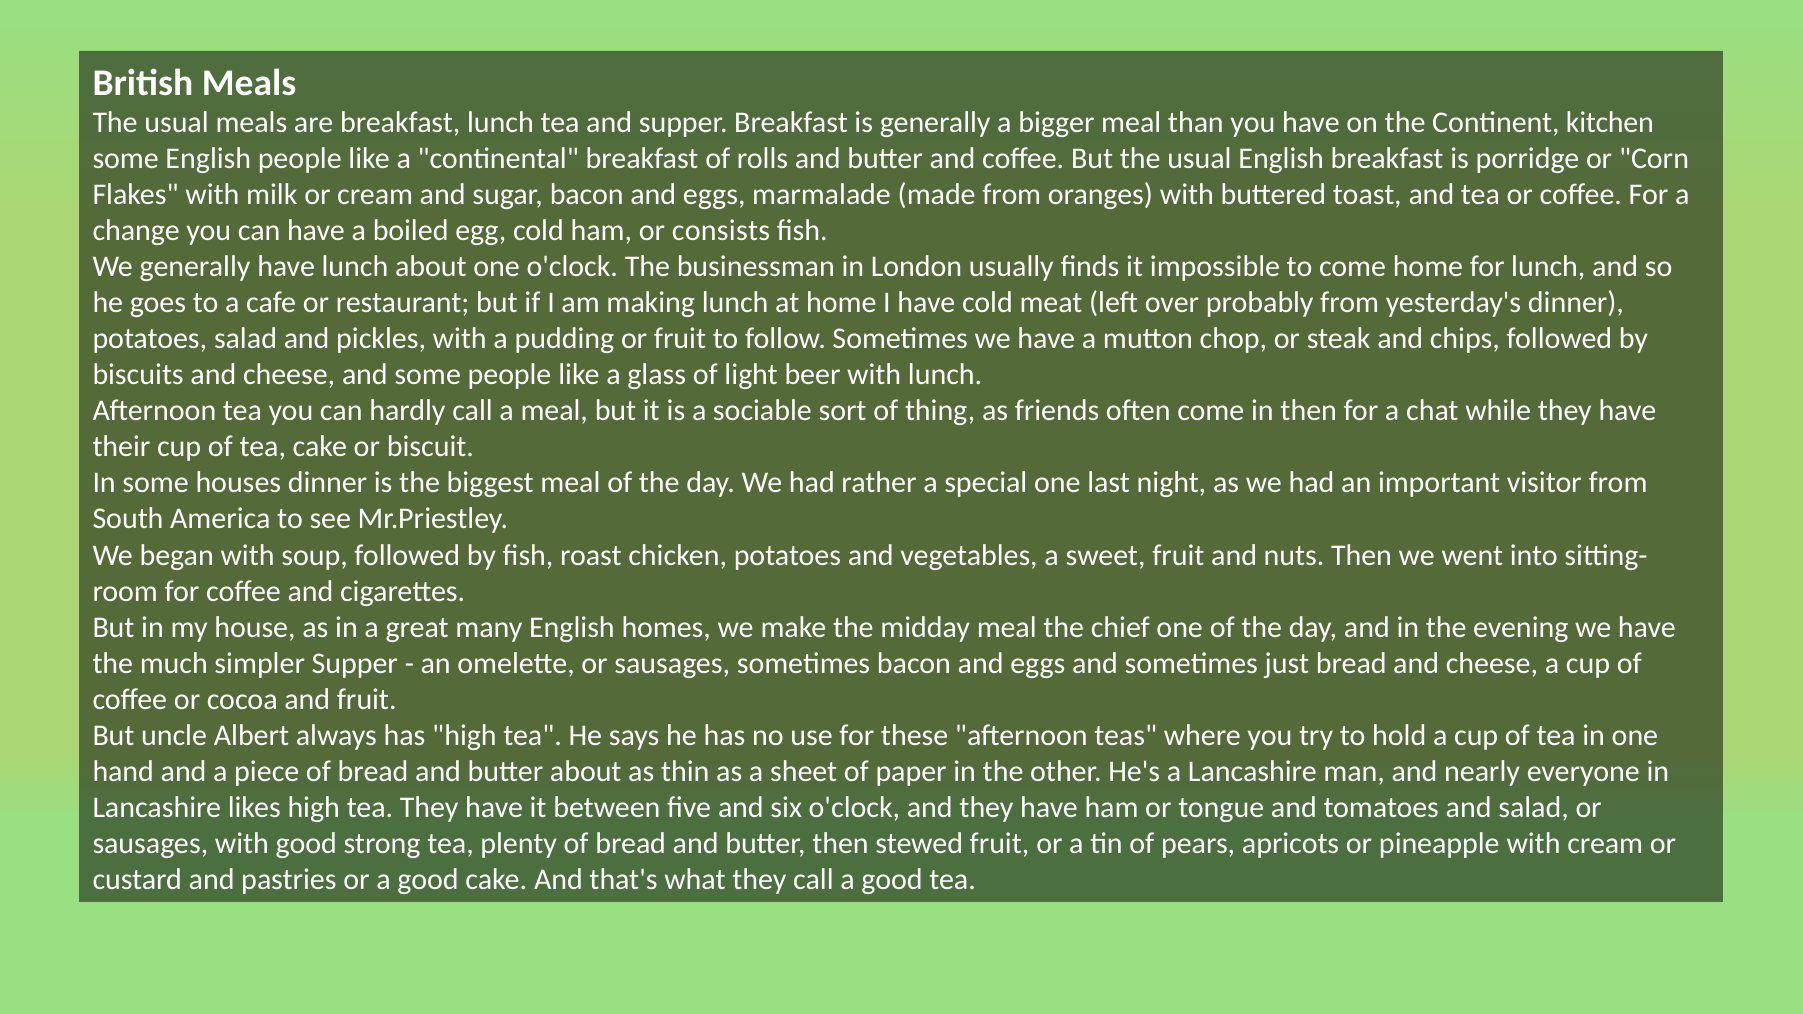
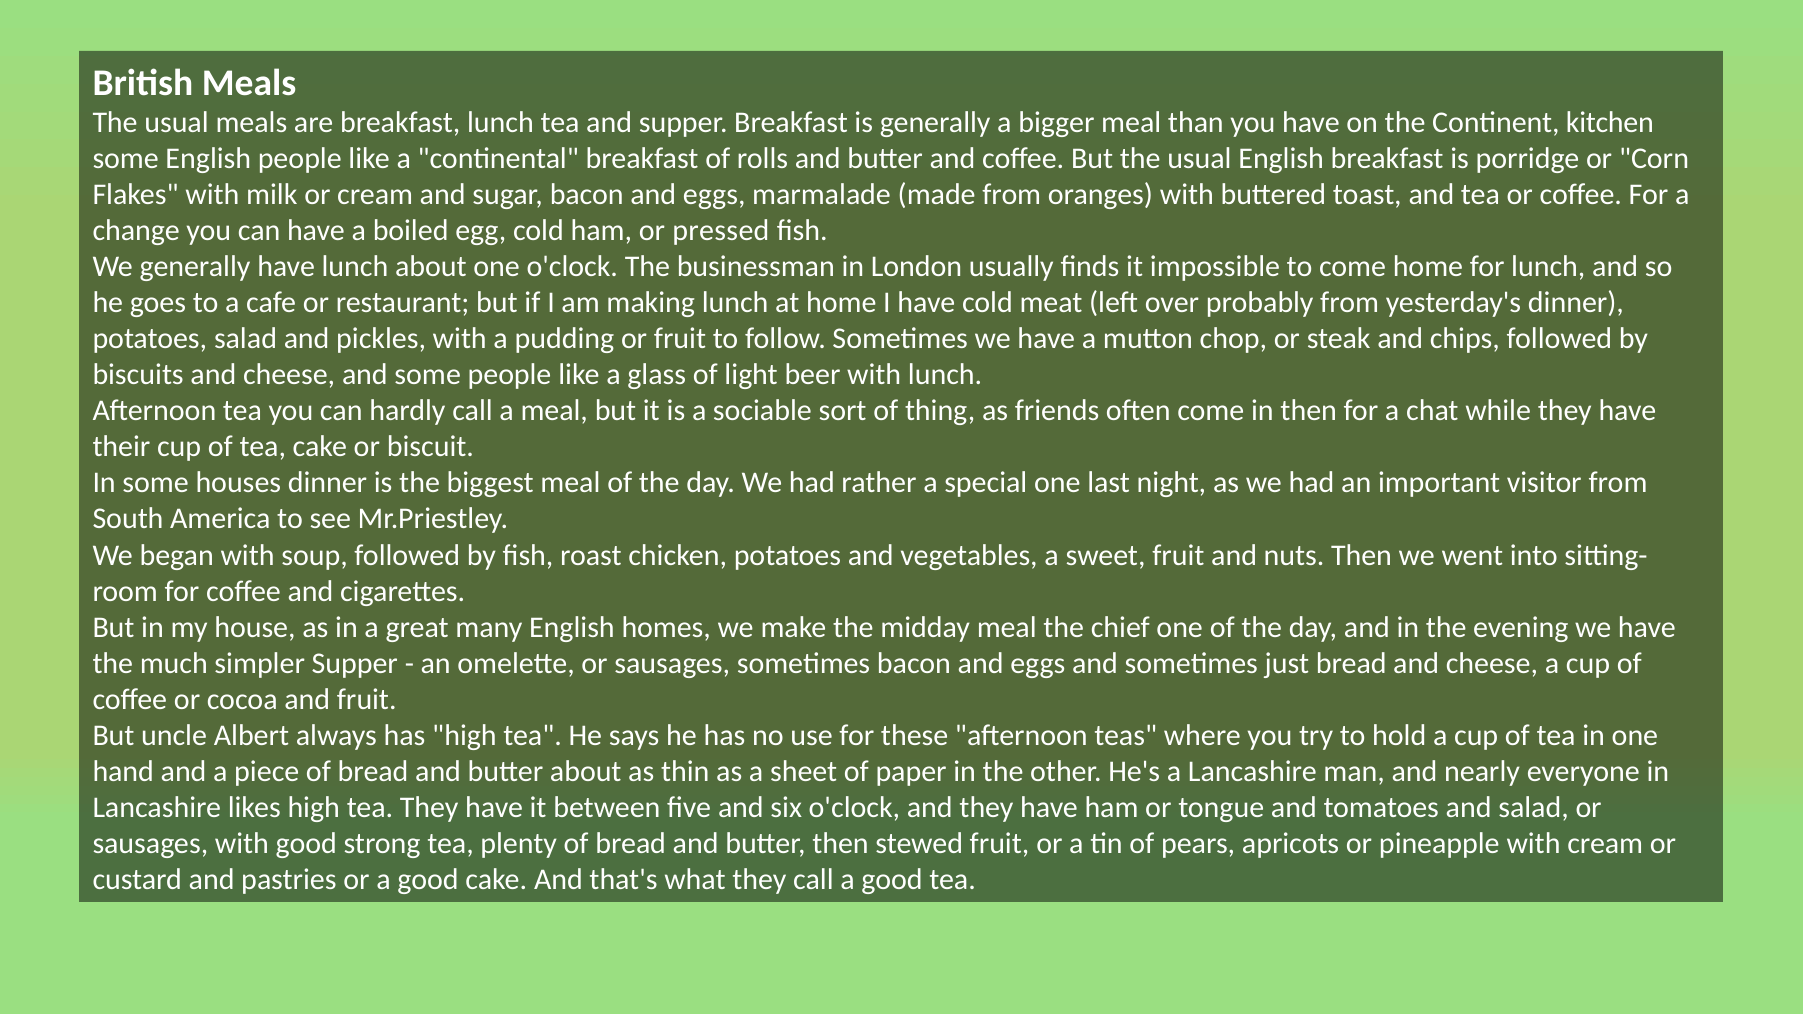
consists: consists -> pressed (721, 231)
